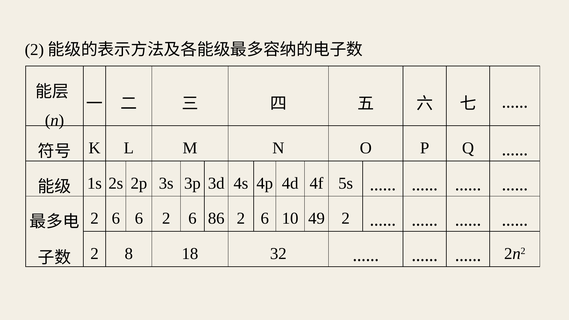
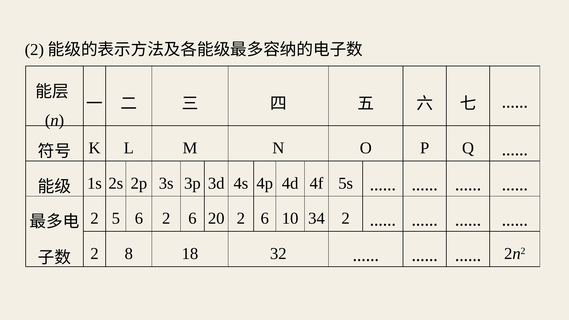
6: 6 -> 5 (116, 219)
86: 86 -> 20 (216, 219)
49: 49 -> 34 (317, 219)
